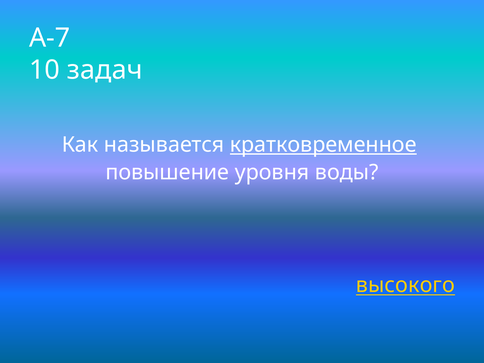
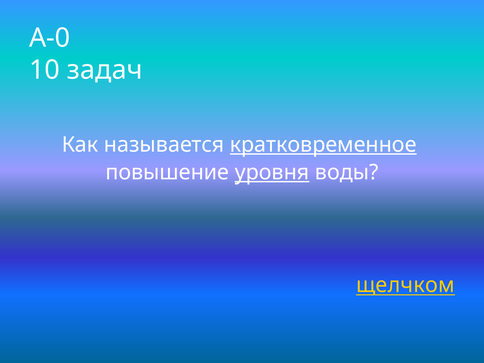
А-7: А-7 -> А-0 (50, 38)
уровня underline: none -> present (272, 172)
высокого: высокого -> щелчком (405, 285)
